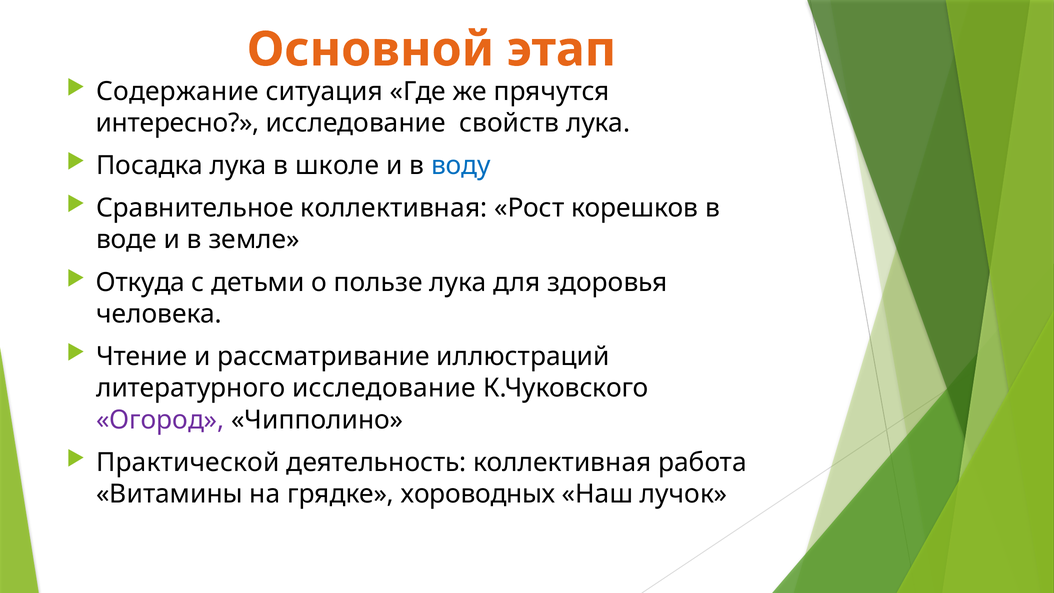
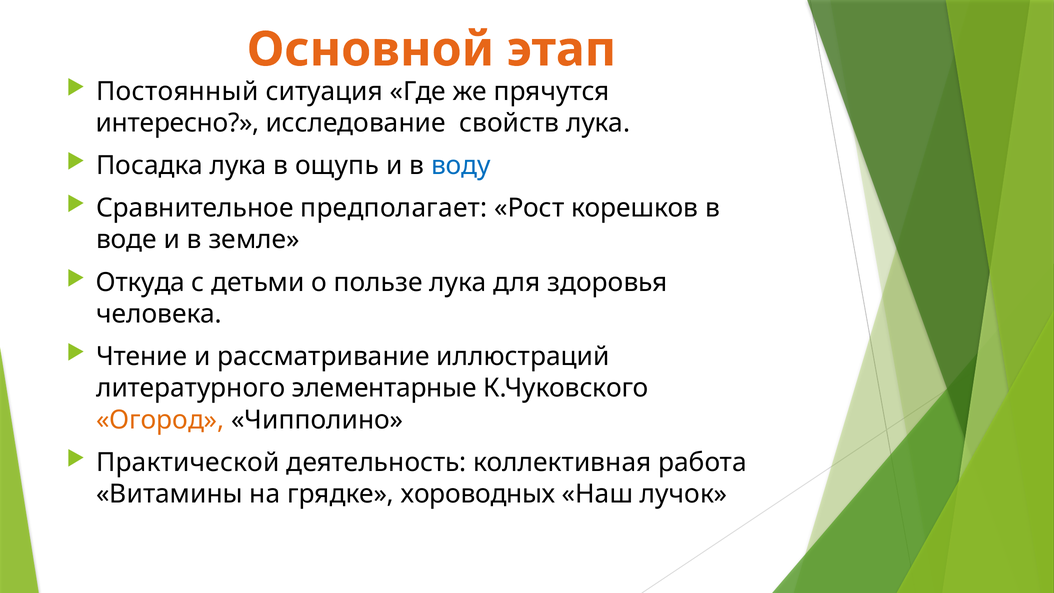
Содержание: Содержание -> Постоянный (177, 91)
школе: школе -> ощупь (337, 166)
Сравнительное коллективная: коллективная -> предполагает (394, 208)
литературного исследование: исследование -> элементарные (384, 388)
Огород colour: purple -> orange (160, 420)
